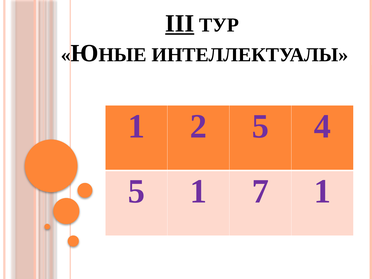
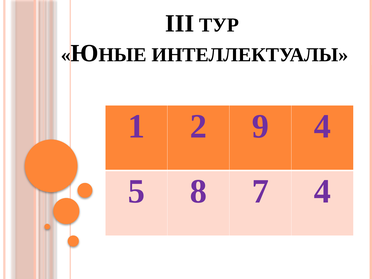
III underline: present -> none (180, 23)
2 5: 5 -> 9 (260, 126)
5 1: 1 -> 8 (198, 191)
7 1: 1 -> 4 (322, 191)
